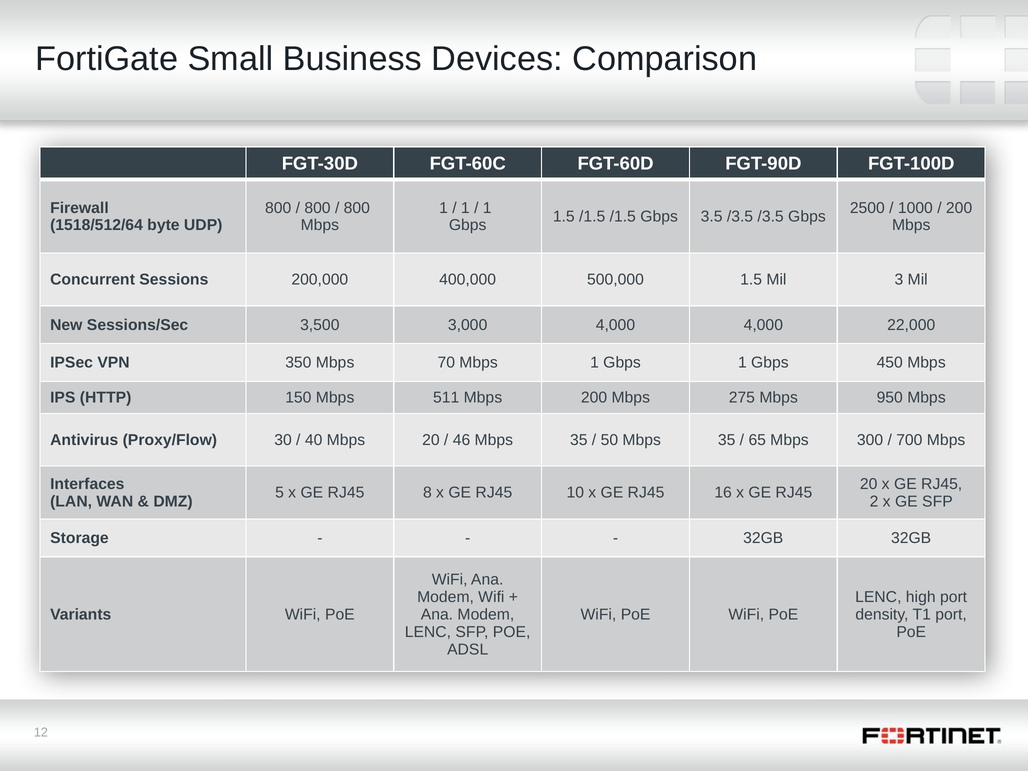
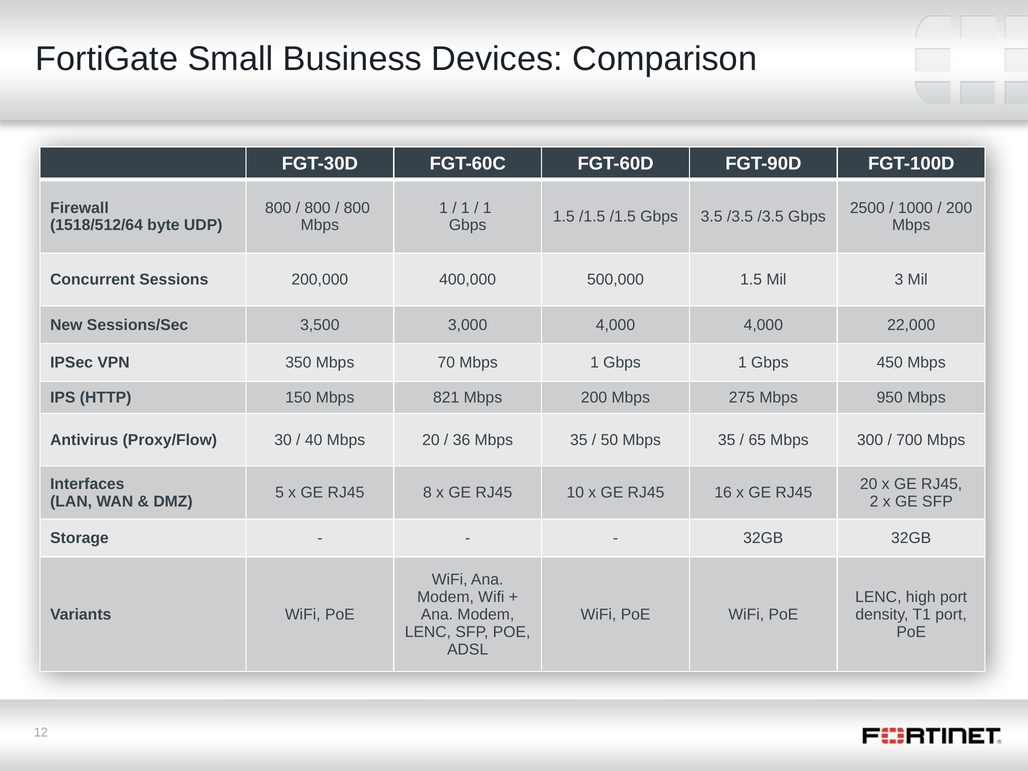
511: 511 -> 821 (446, 398)
46: 46 -> 36 (462, 440)
